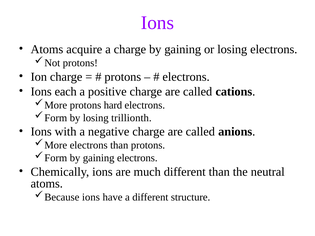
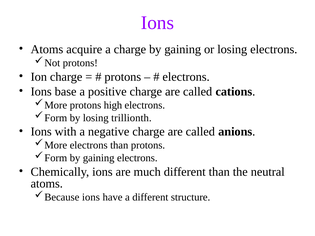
each: each -> base (66, 92)
hard: hard -> high (113, 105)
